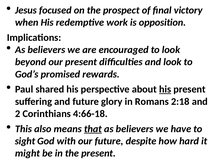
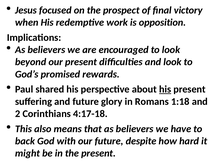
2:18: 2:18 -> 1:18 (180, 102)
4:66-18: 4:66-18 -> 4:17-18 (90, 114)
that underline: present -> none (93, 129)
sight: sight -> back (25, 141)
